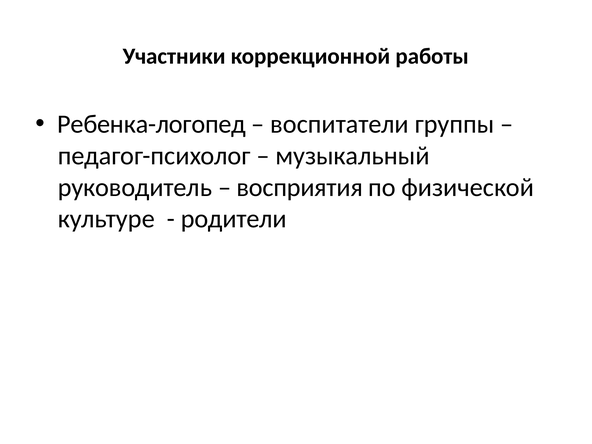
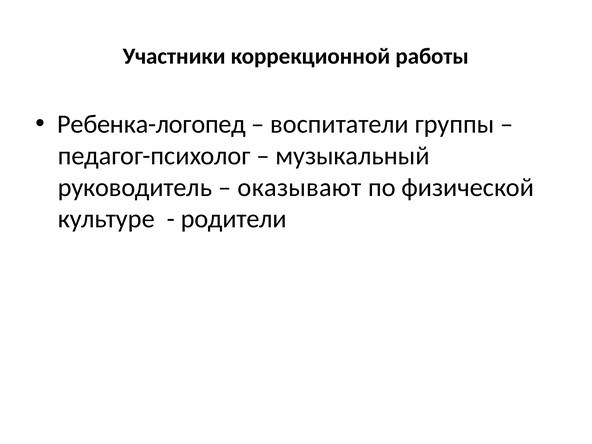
восприятия: восприятия -> оказывают (299, 187)
